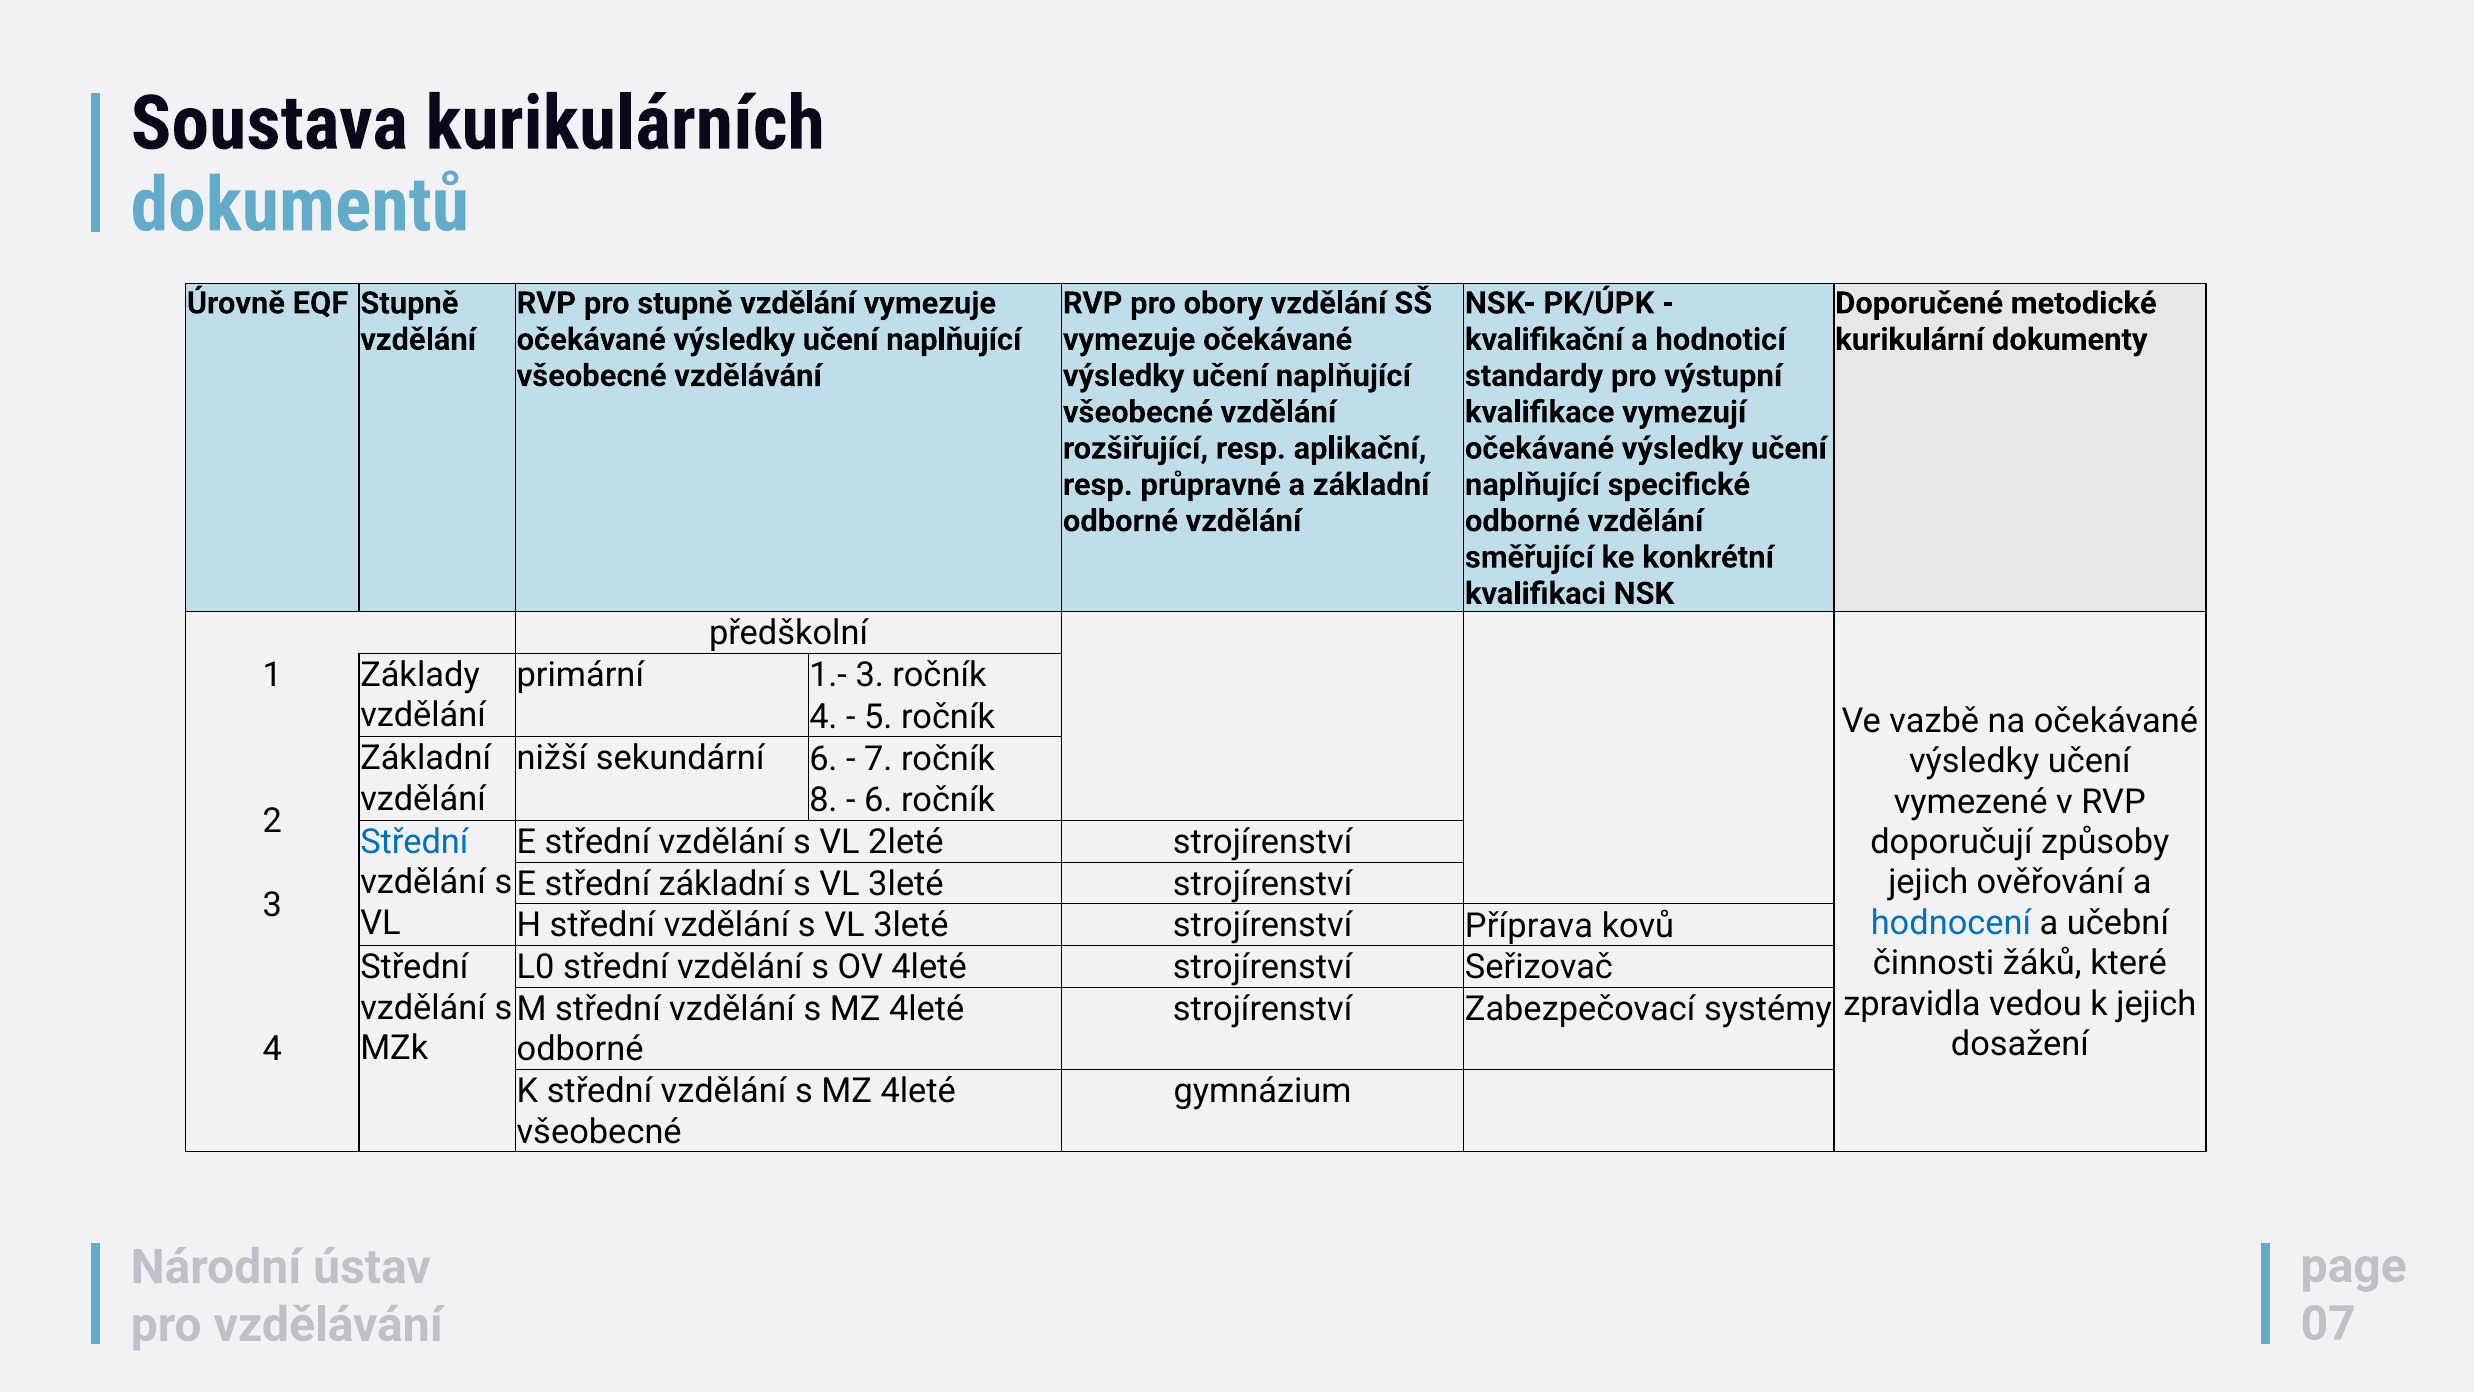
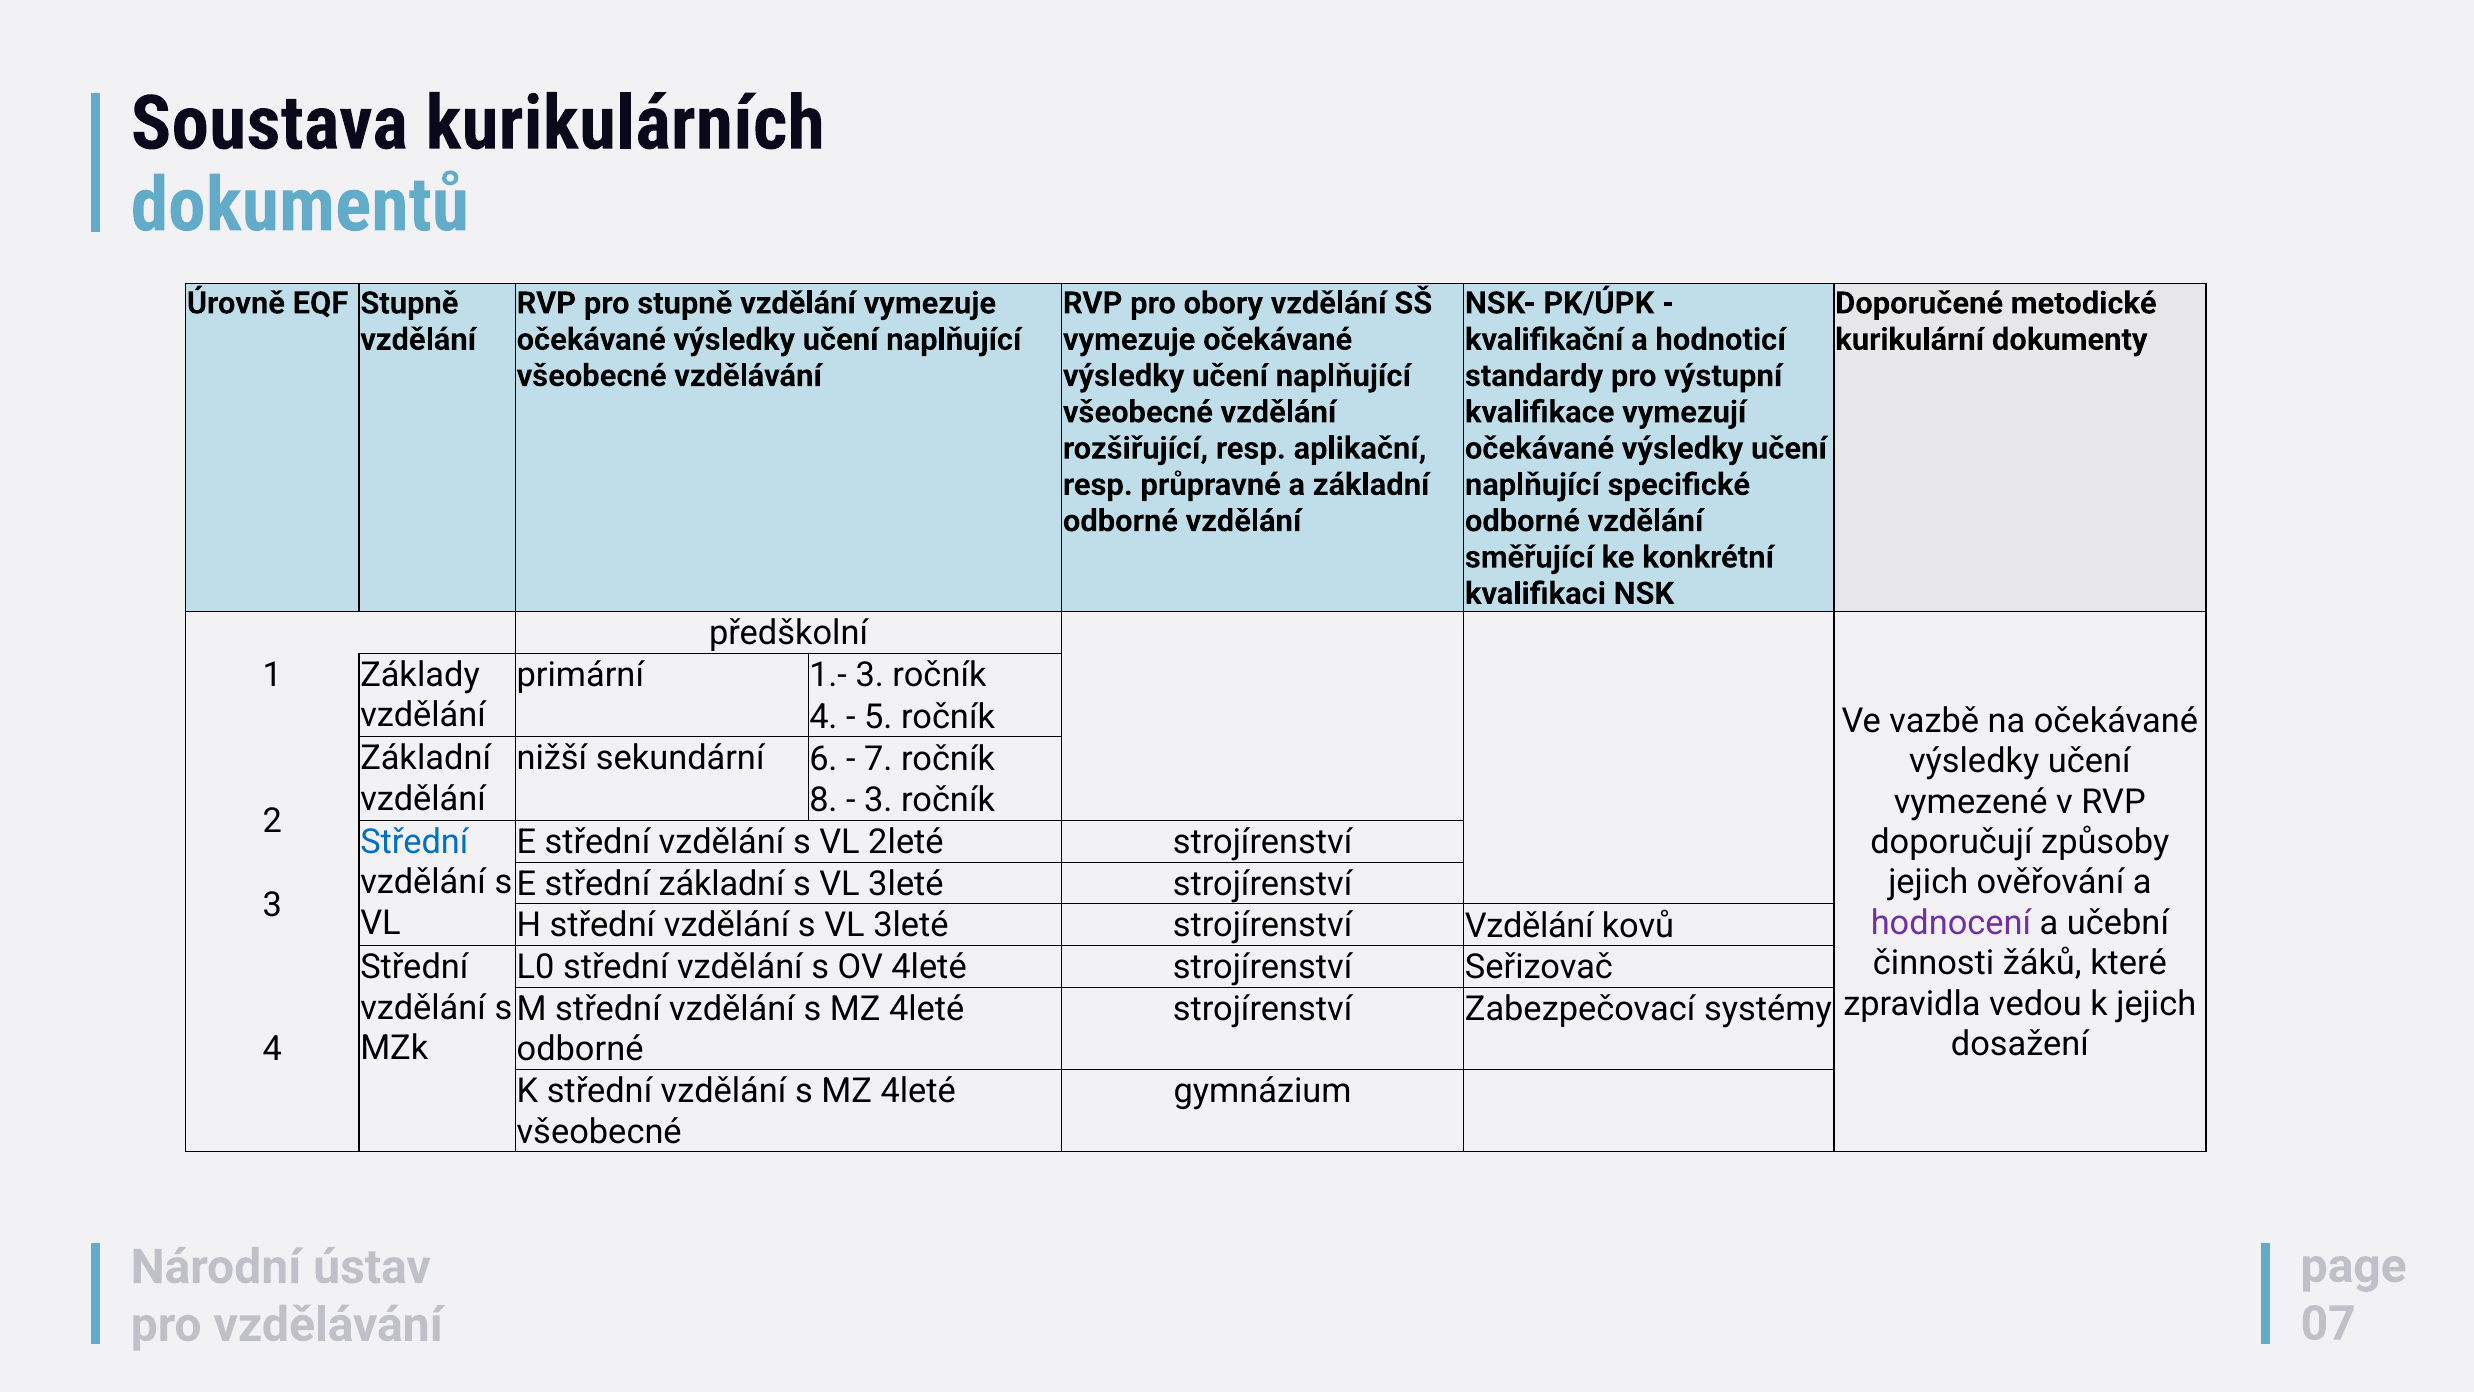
6: 6 -> 3 (878, 800)
hodnocení colour: blue -> purple (1951, 923)
strojírenství Příprava: Příprava -> Vzdělání (1529, 925)
